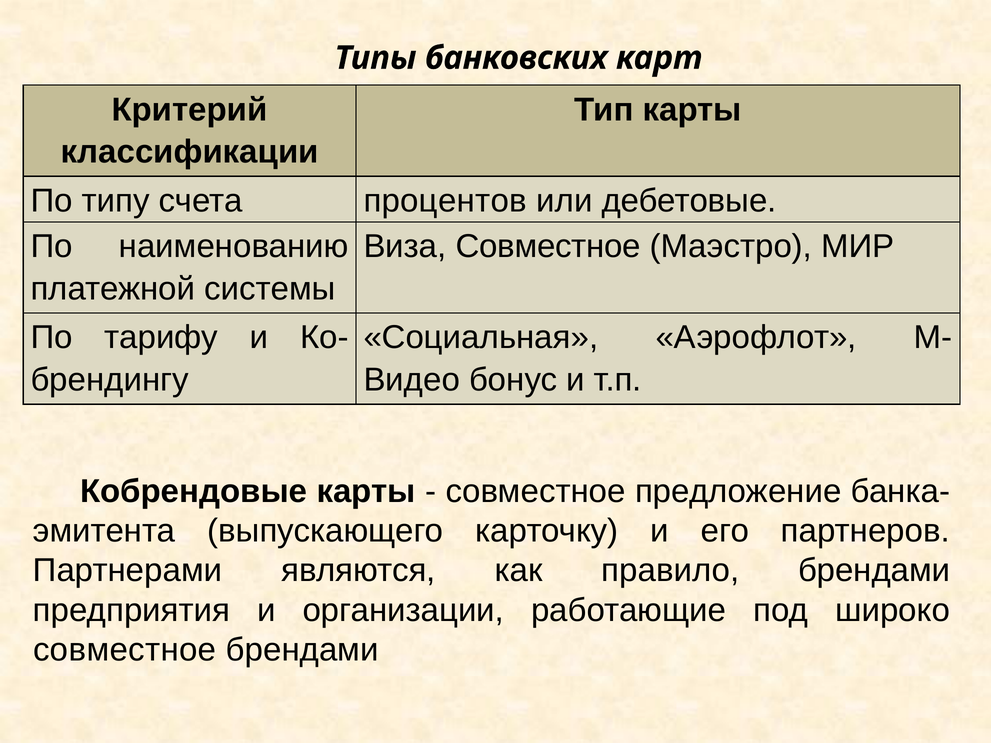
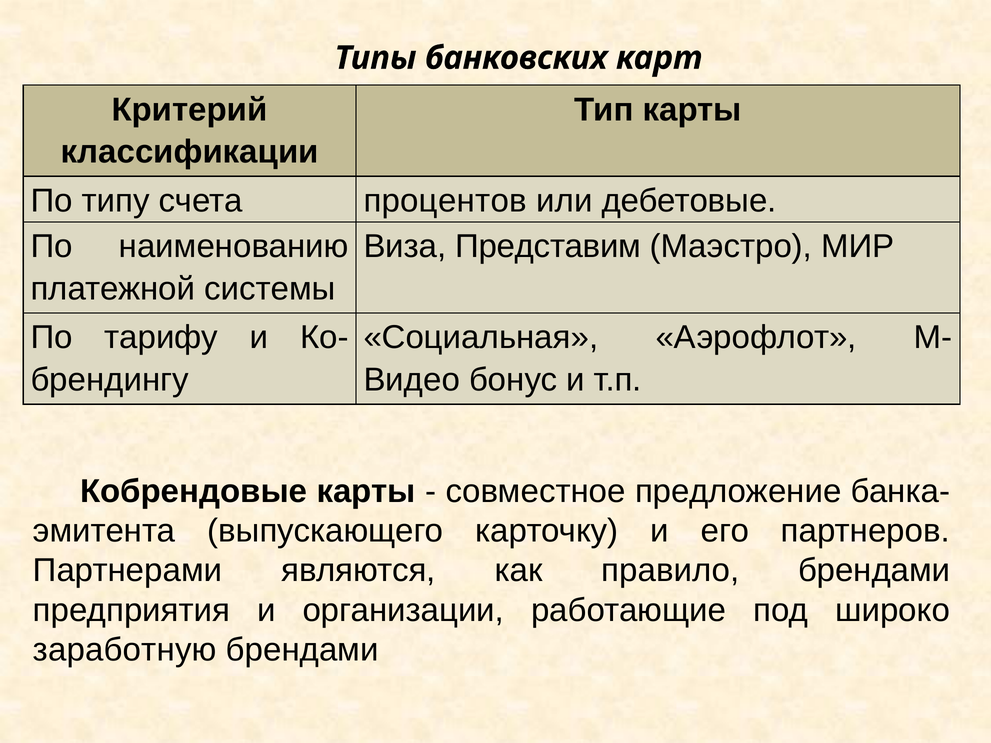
Виза Совместное: Совместное -> Представим (548, 246)
совместное: совместное -> заработную (125, 650)
